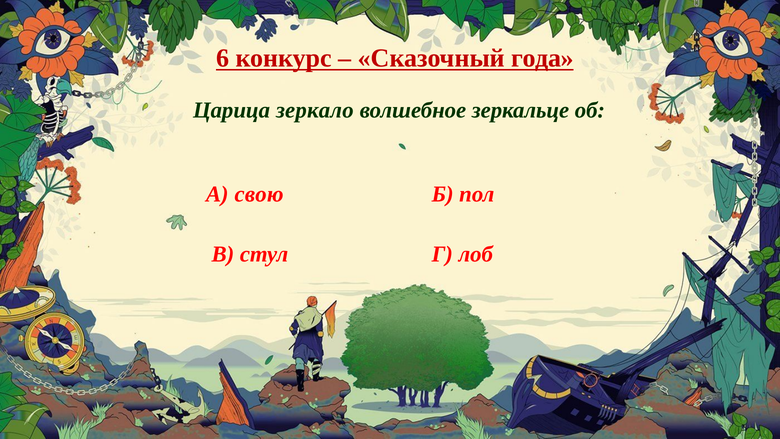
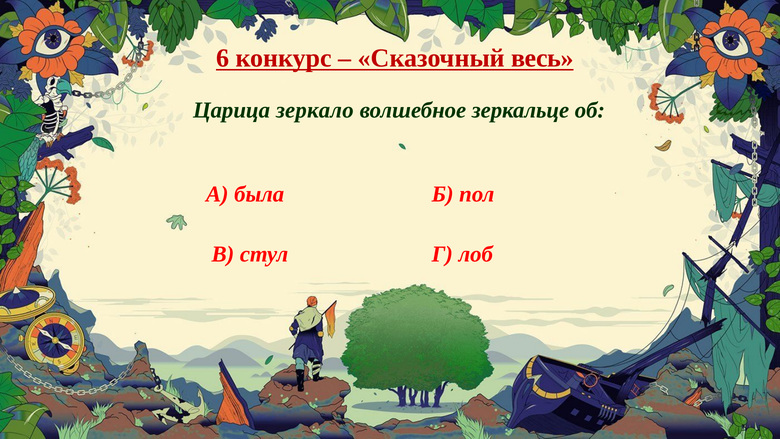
года: года -> весь (543, 58)
свою: свою -> была (259, 194)
